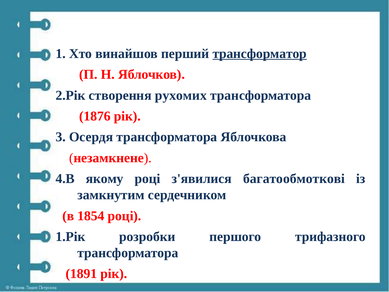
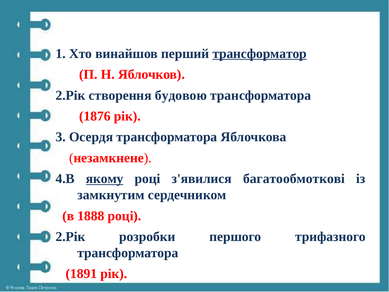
рухомих: рухомих -> будовою (181, 95)
якому underline: none -> present (105, 179)
1854: 1854 -> 1888 (91, 216)
1.Рік: 1.Рік -> 2.Рік (70, 236)
